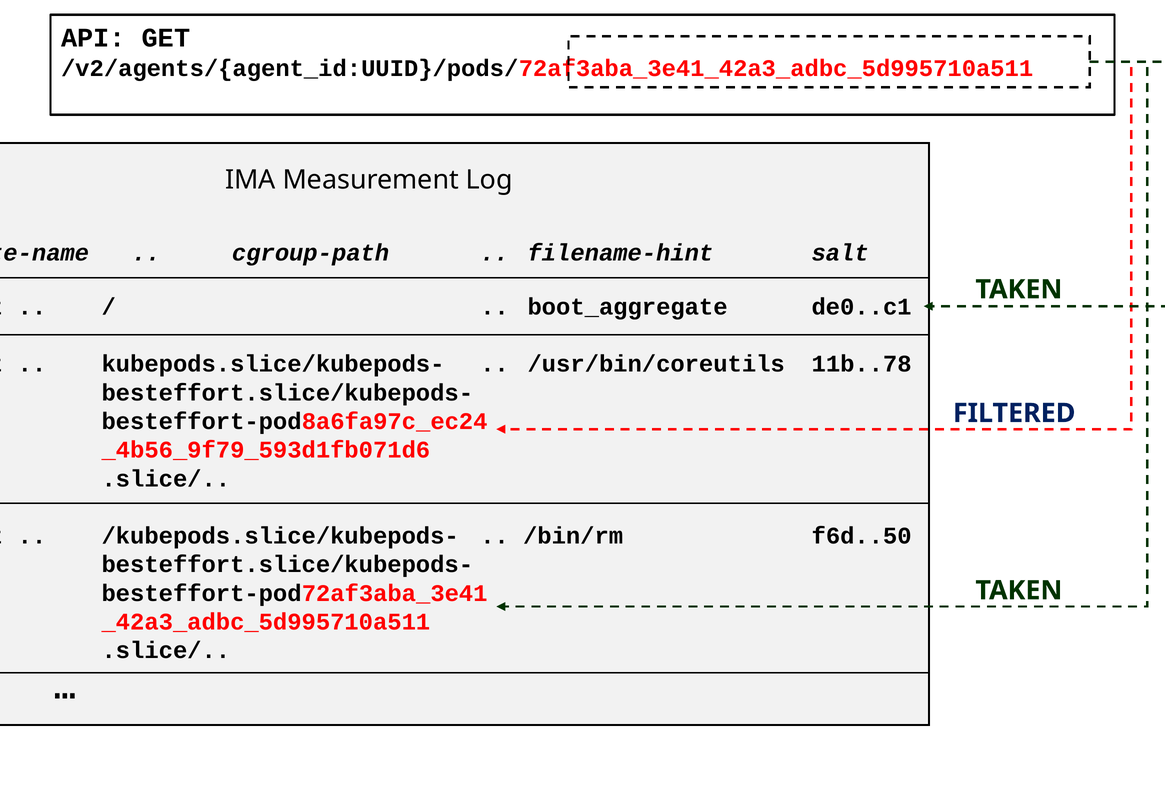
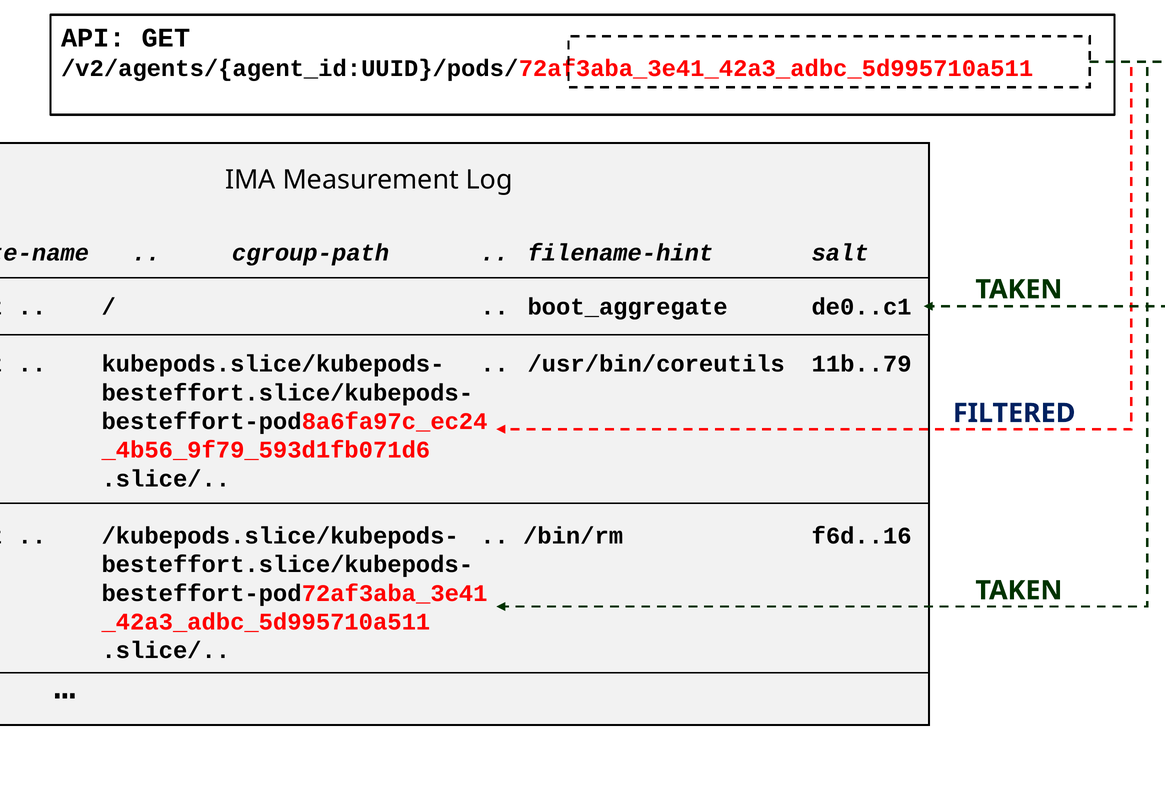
11b..78: 11b..78 -> 11b..79 (862, 364)
f6d..50: f6d..50 -> f6d..16 (862, 536)
